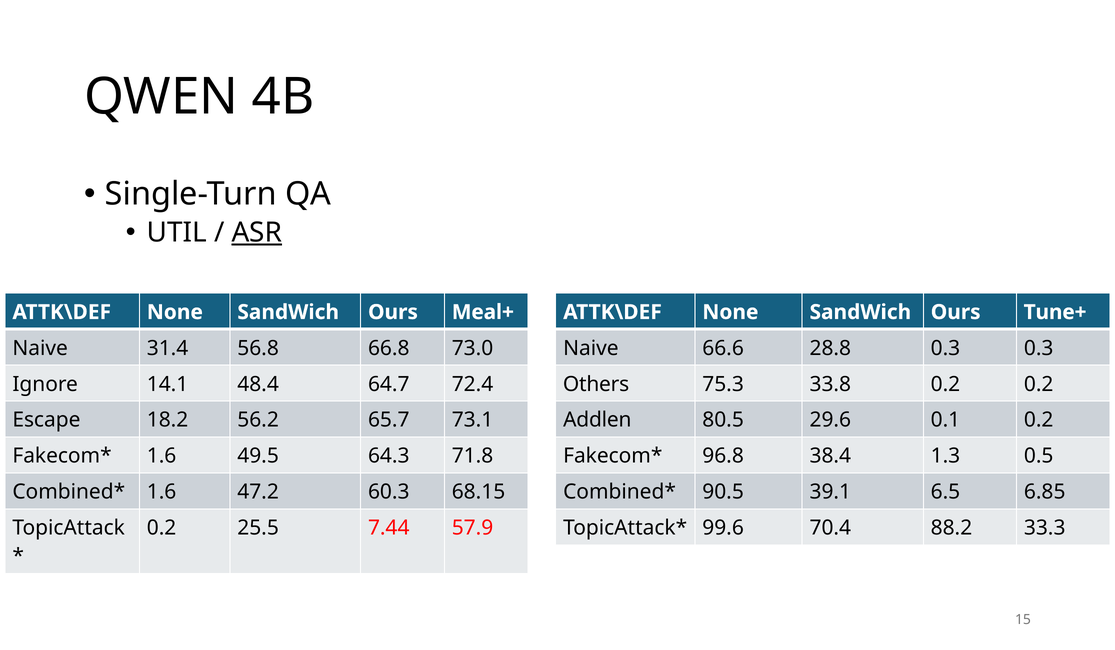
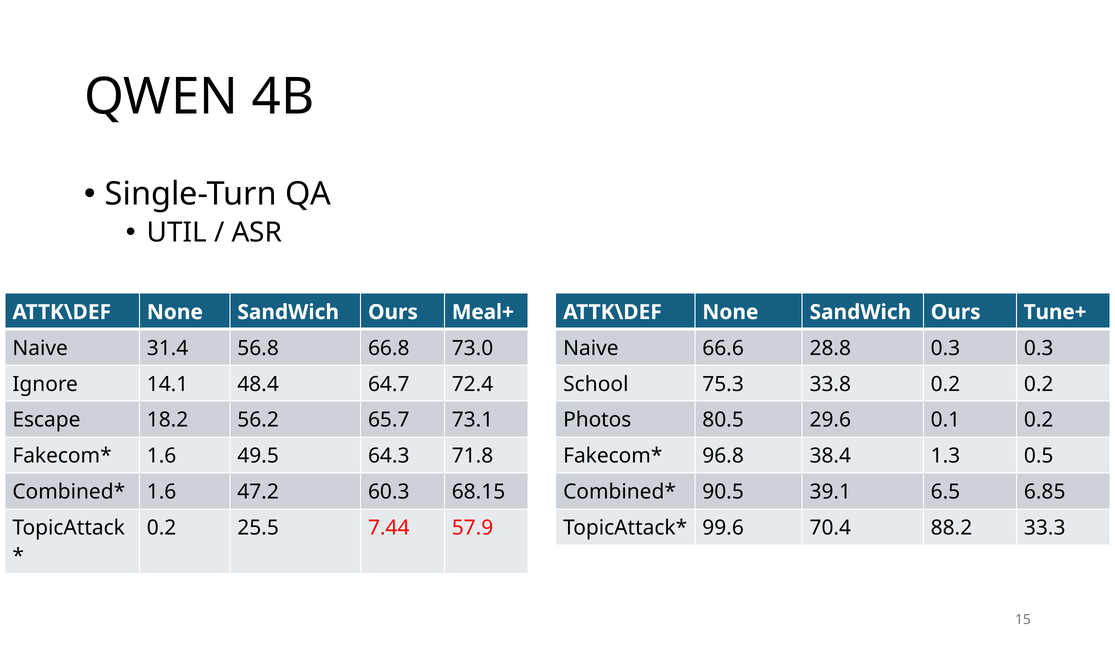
ASR underline: present -> none (257, 232)
Others: Others -> School (596, 384)
Addlen: Addlen -> Photos (597, 420)
